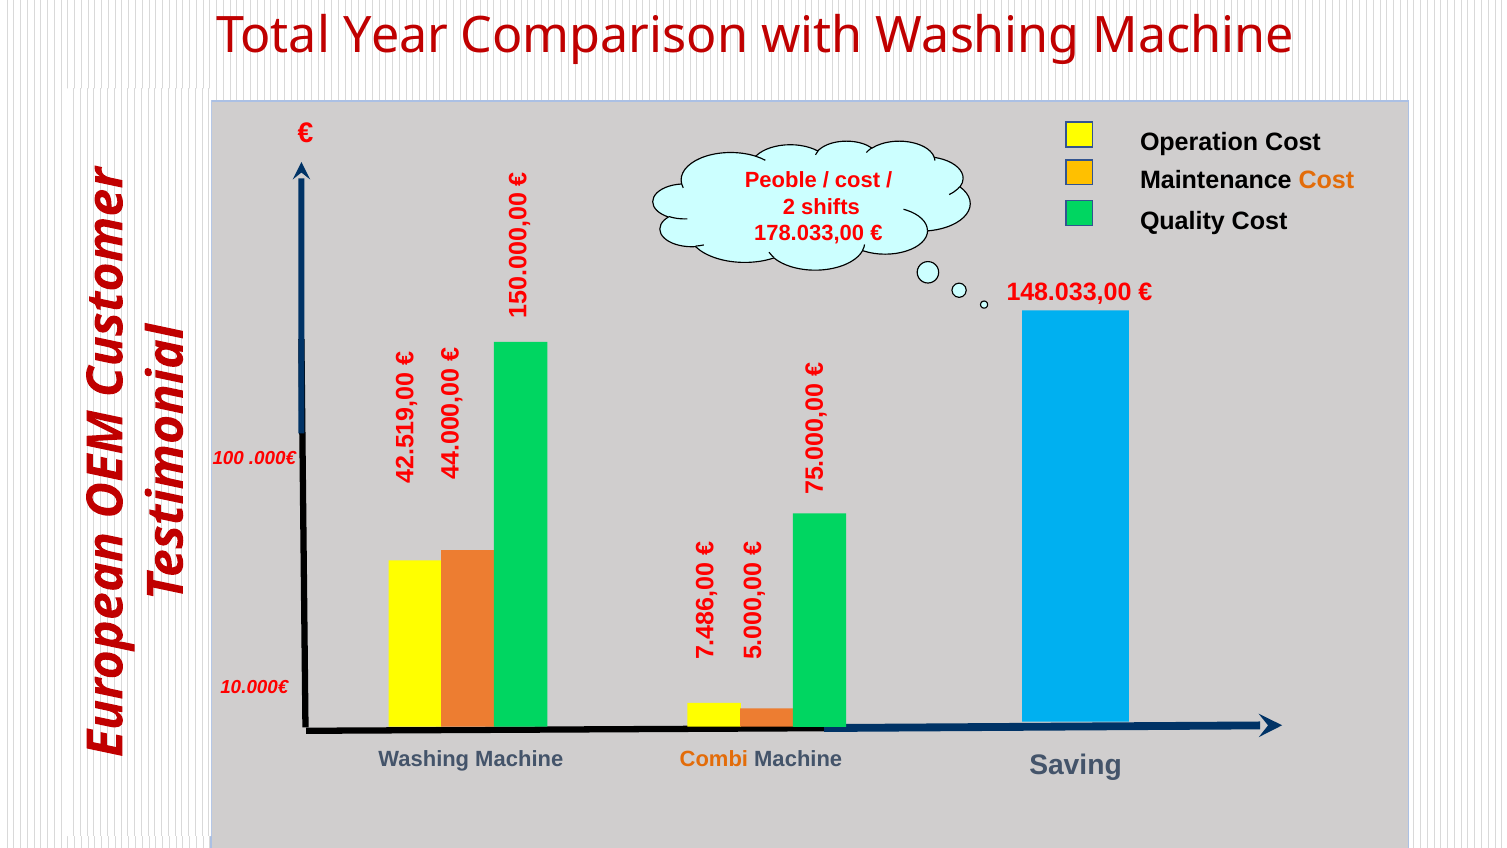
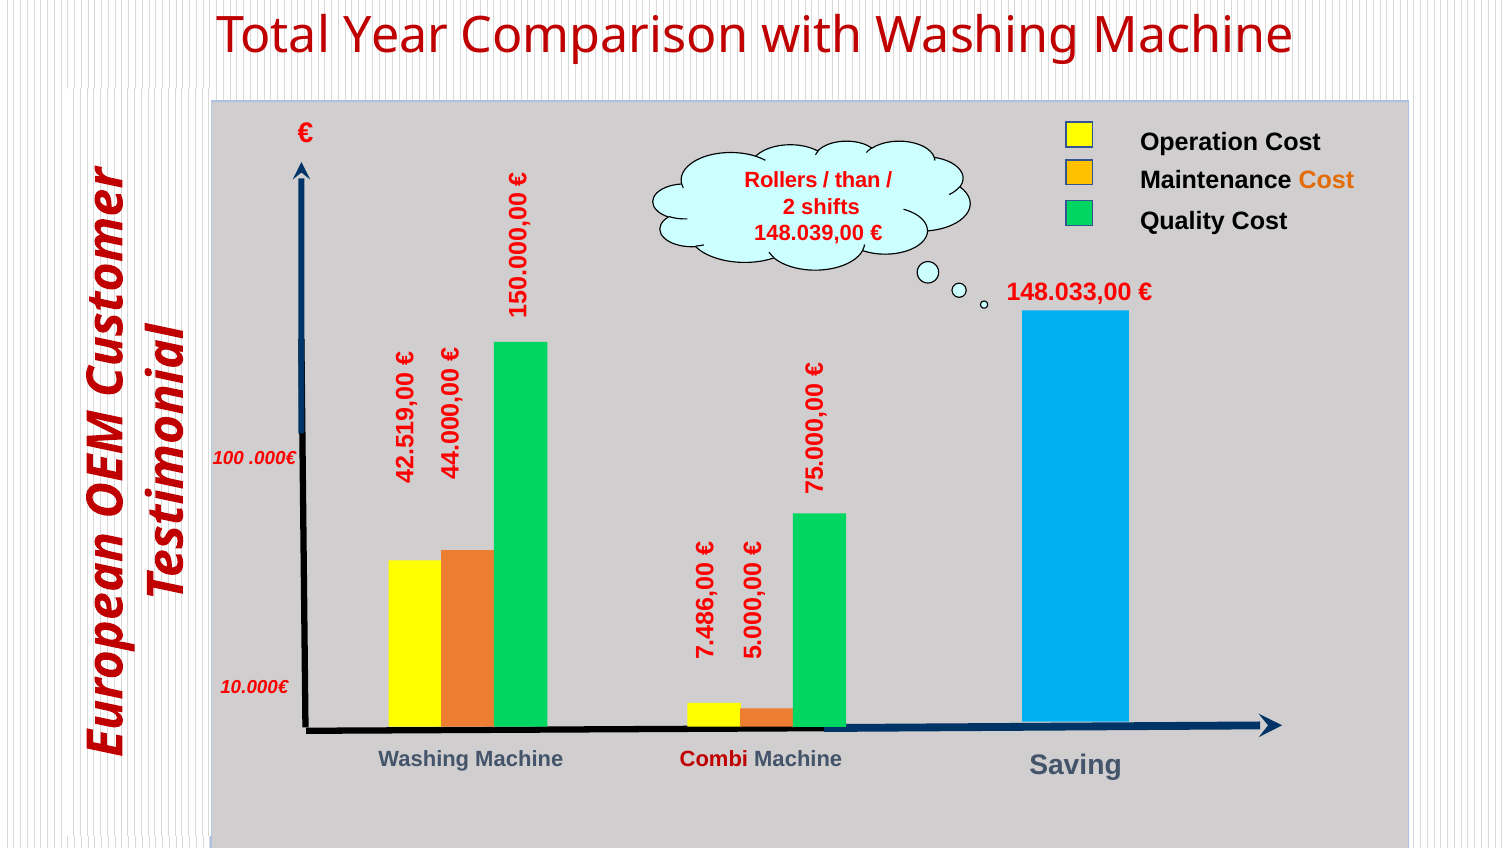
Peoble: Peoble -> Rollers (781, 180)
cost: cost -> than (858, 180)
178.033,00: 178.033,00 -> 148.039,00 (809, 233)
Combi colour: orange -> red (714, 758)
